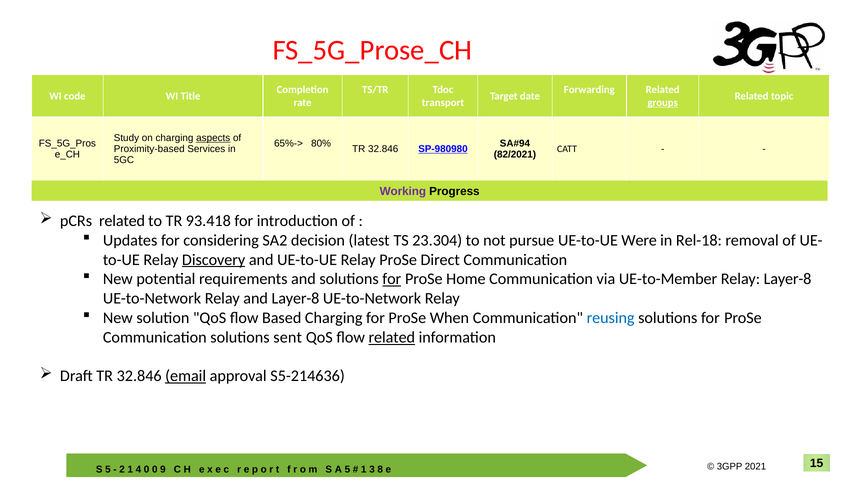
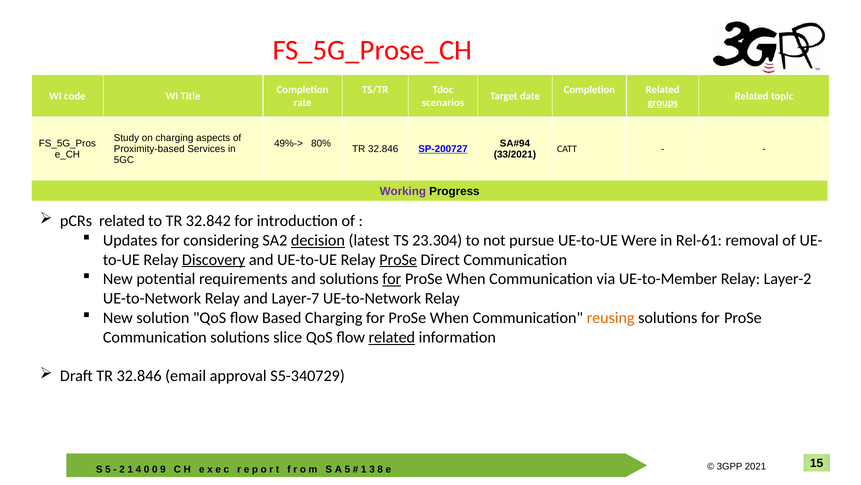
Forwarding: Forwarding -> Completion (589, 89)
transport: transport -> scenarios (443, 103)
aspects underline: present -> none (213, 138)
65%->: 65%-> -> 49%-> (289, 143)
SP-980980: SP-980980 -> SP-200727 (443, 149)
82/2021: 82/2021 -> 33/2021 (515, 154)
93.418: 93.418 -> 32.842 (208, 221)
decision underline: none -> present (318, 240)
Rel-18: Rel-18 -> Rel-61 (699, 240)
ProSe underline: none -> present (398, 259)
Home: Home -> When (466, 279)
Relay Layer-8: Layer-8 -> Layer-2 (788, 279)
and Layer-8: Layer-8 -> Layer-7 (296, 298)
reusing colour: blue -> orange (611, 317)
sent: sent -> slice (288, 337)
email underline: present -> none (186, 376)
S5-214636: S5-214636 -> S5-340729 (308, 376)
